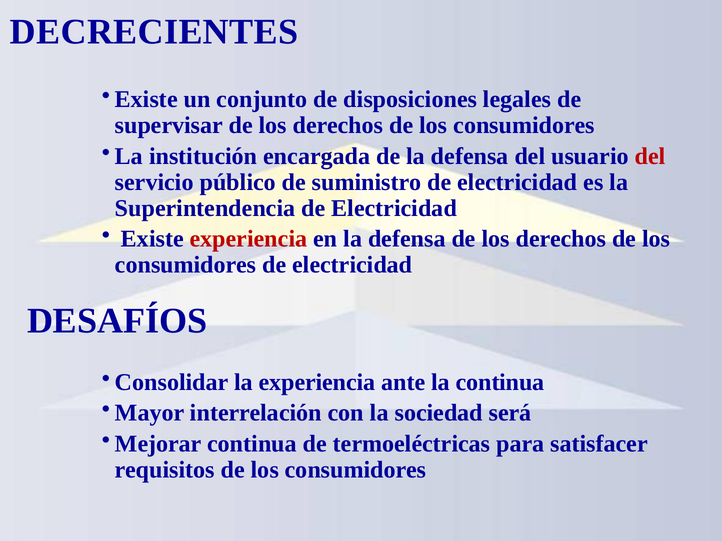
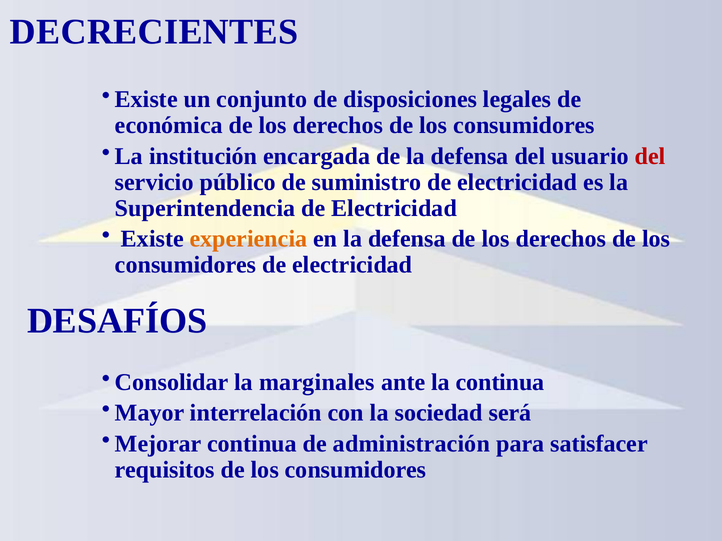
supervisar: supervisar -> económica (169, 126)
experiencia colour: red -> orange (248, 239)
la experiencia: experiencia -> marginales (317, 382)
termoeléctricas: termoeléctricas -> administración (411, 444)
